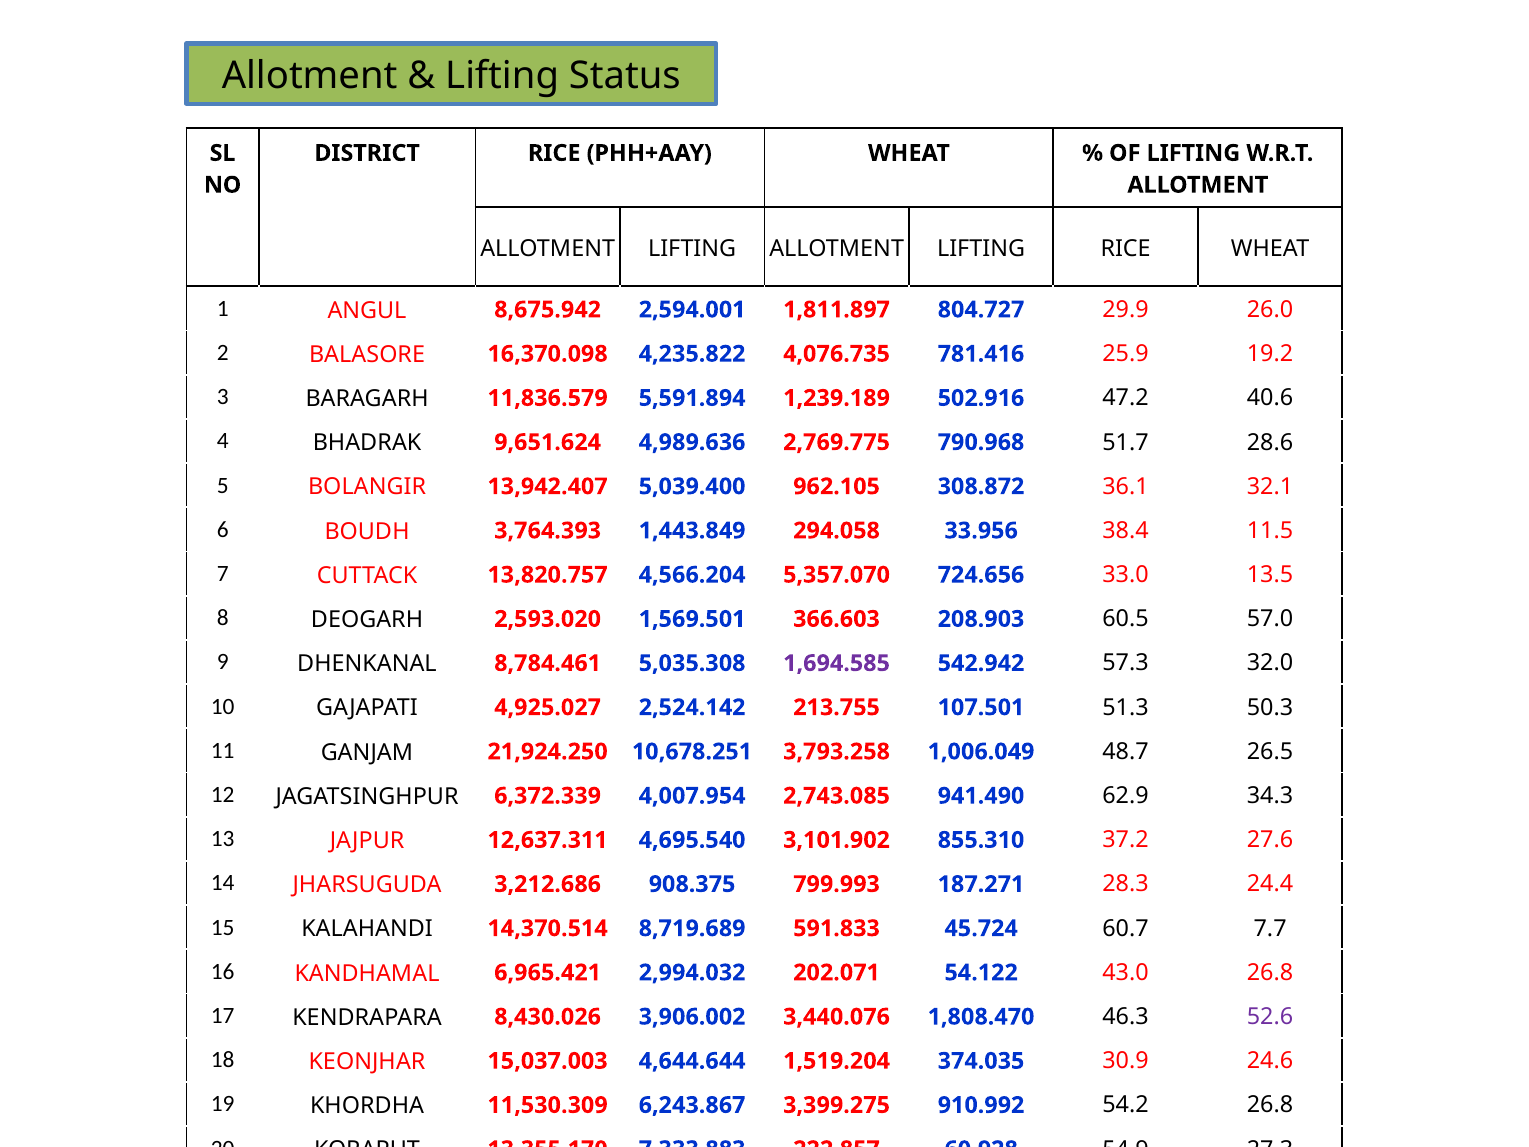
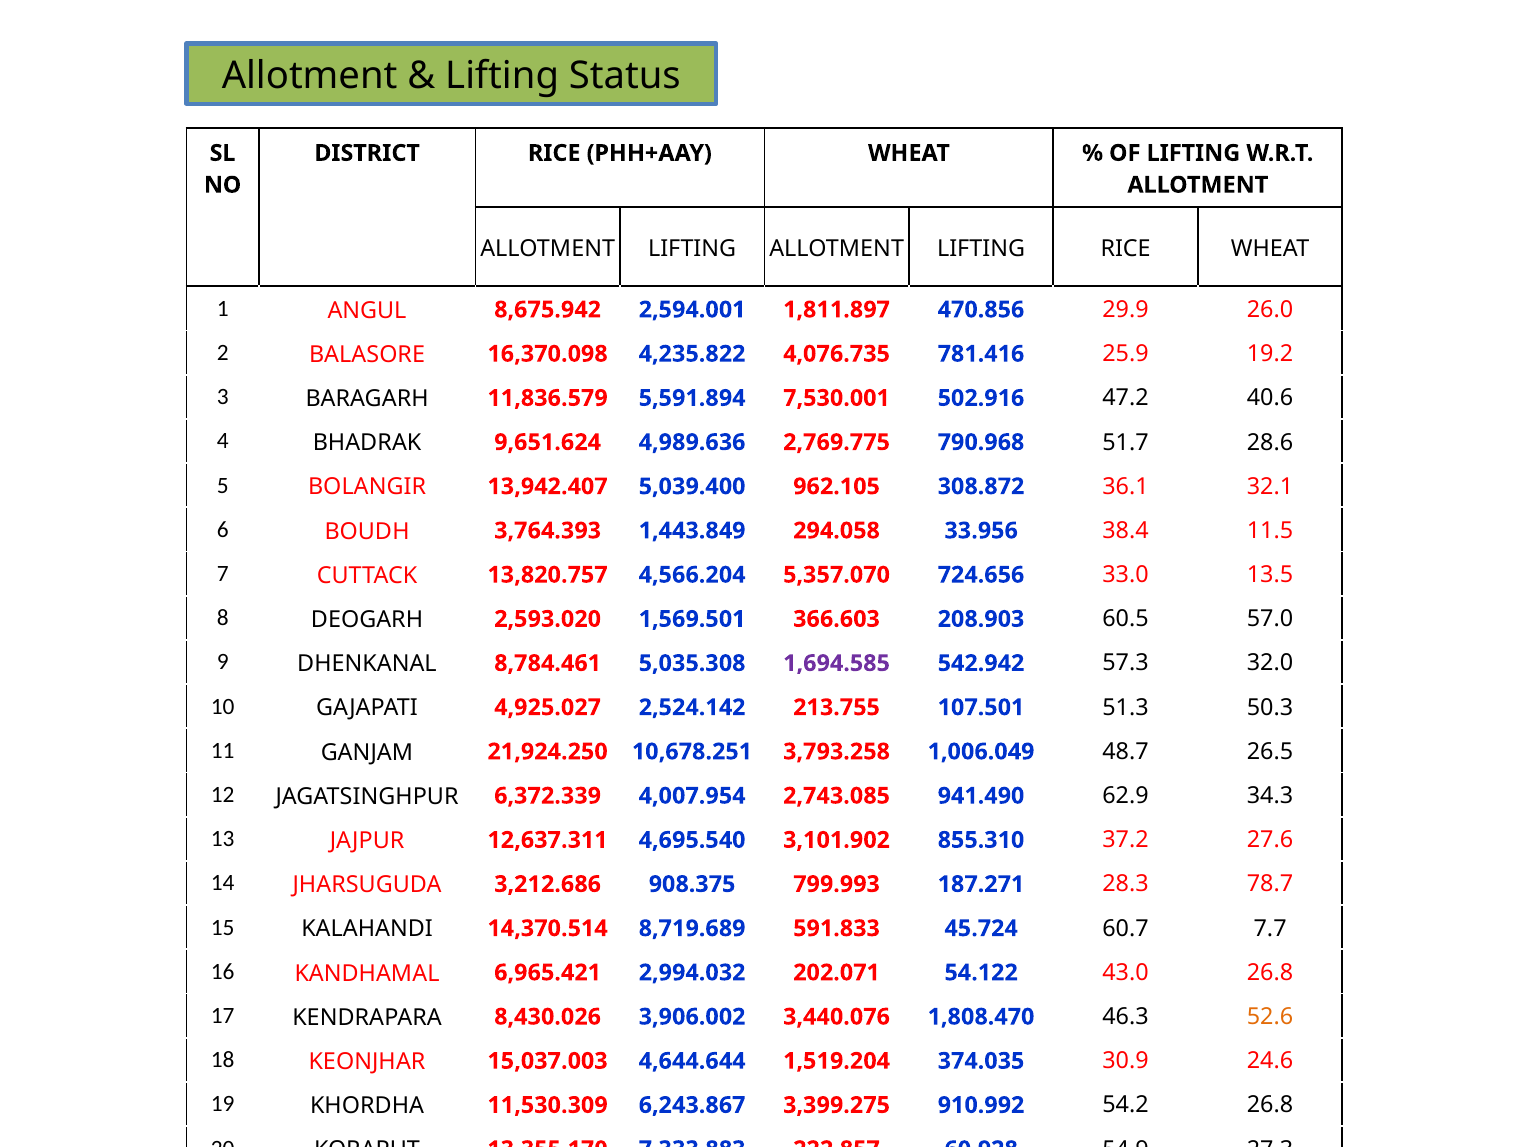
804.727: 804.727 -> 470.856 (981, 310)
1,239.189: 1,239.189 -> 7,530.001 (837, 398)
24.4: 24.4 -> 78.7 (1270, 884)
52.6 colour: purple -> orange (1270, 1017)
